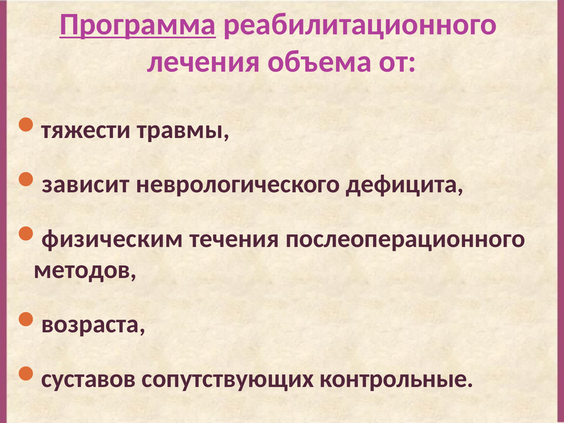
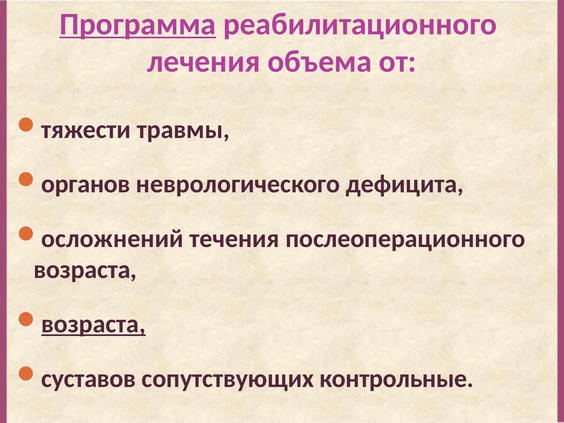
зависит: зависит -> органов (86, 184)
физическим: физическим -> осложнений (112, 238)
методов: методов -> возраста (85, 270)
возраста underline: none -> present (93, 324)
